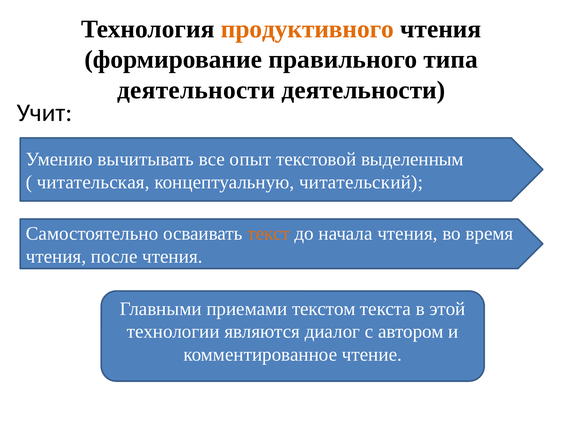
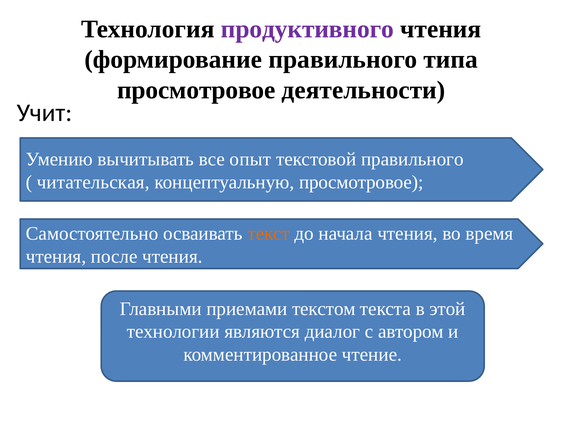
продуктивного colour: orange -> purple (307, 29)
деятельности: деятельности -> просмотровое (196, 90)
текстовой выделенным: выделенным -> правильного (412, 159)
концептуальную читательский: читательский -> просмотровое (361, 182)
